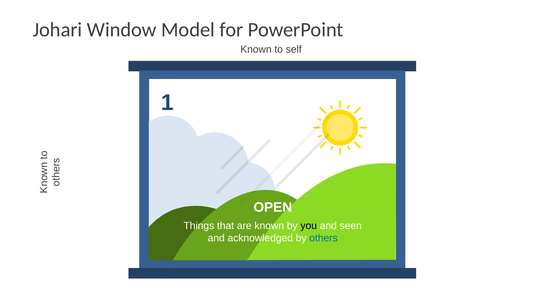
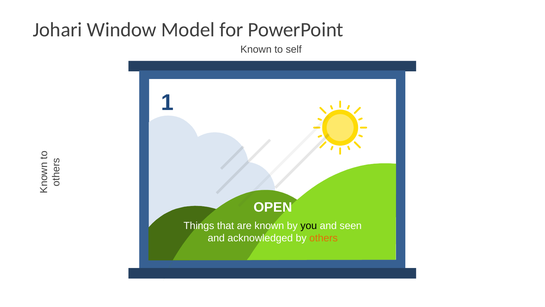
others colour: blue -> orange (324, 238)
